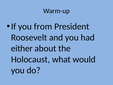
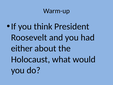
from: from -> think (43, 26)
